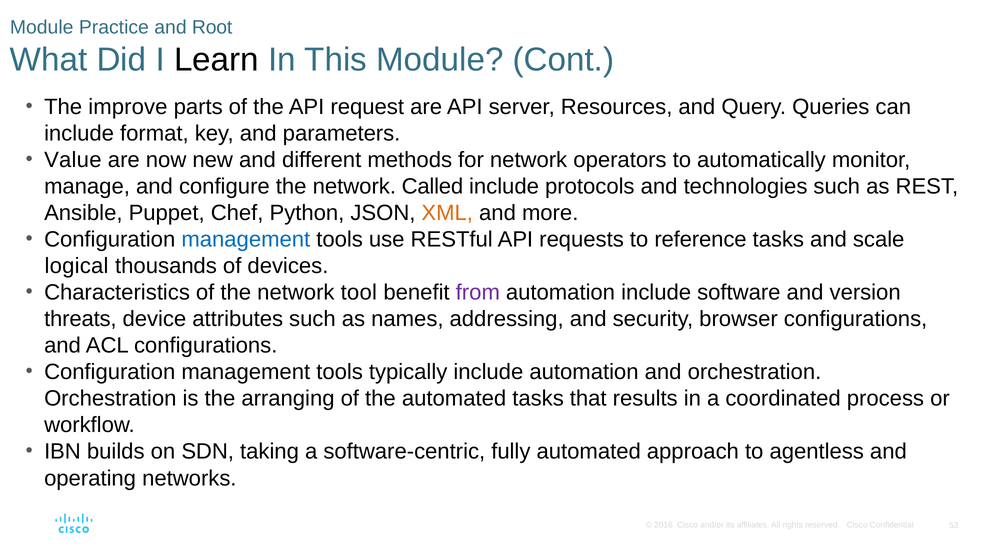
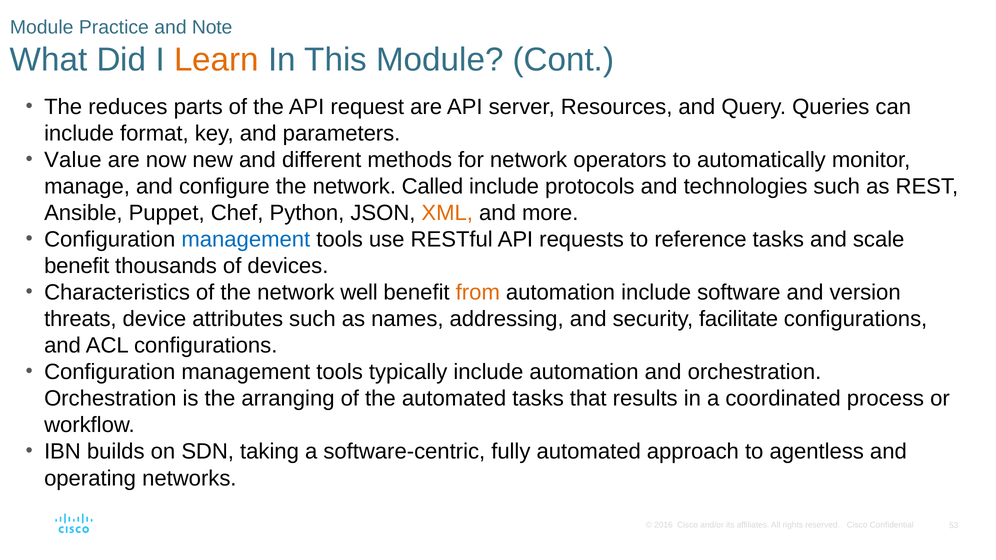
Root: Root -> Note (212, 27)
Learn colour: black -> orange (216, 60)
improve: improve -> reduces (128, 107)
logical: logical -> benefit (77, 266)
tool: tool -> well (359, 293)
from colour: purple -> orange (478, 293)
browser: browser -> facilitate (739, 319)
